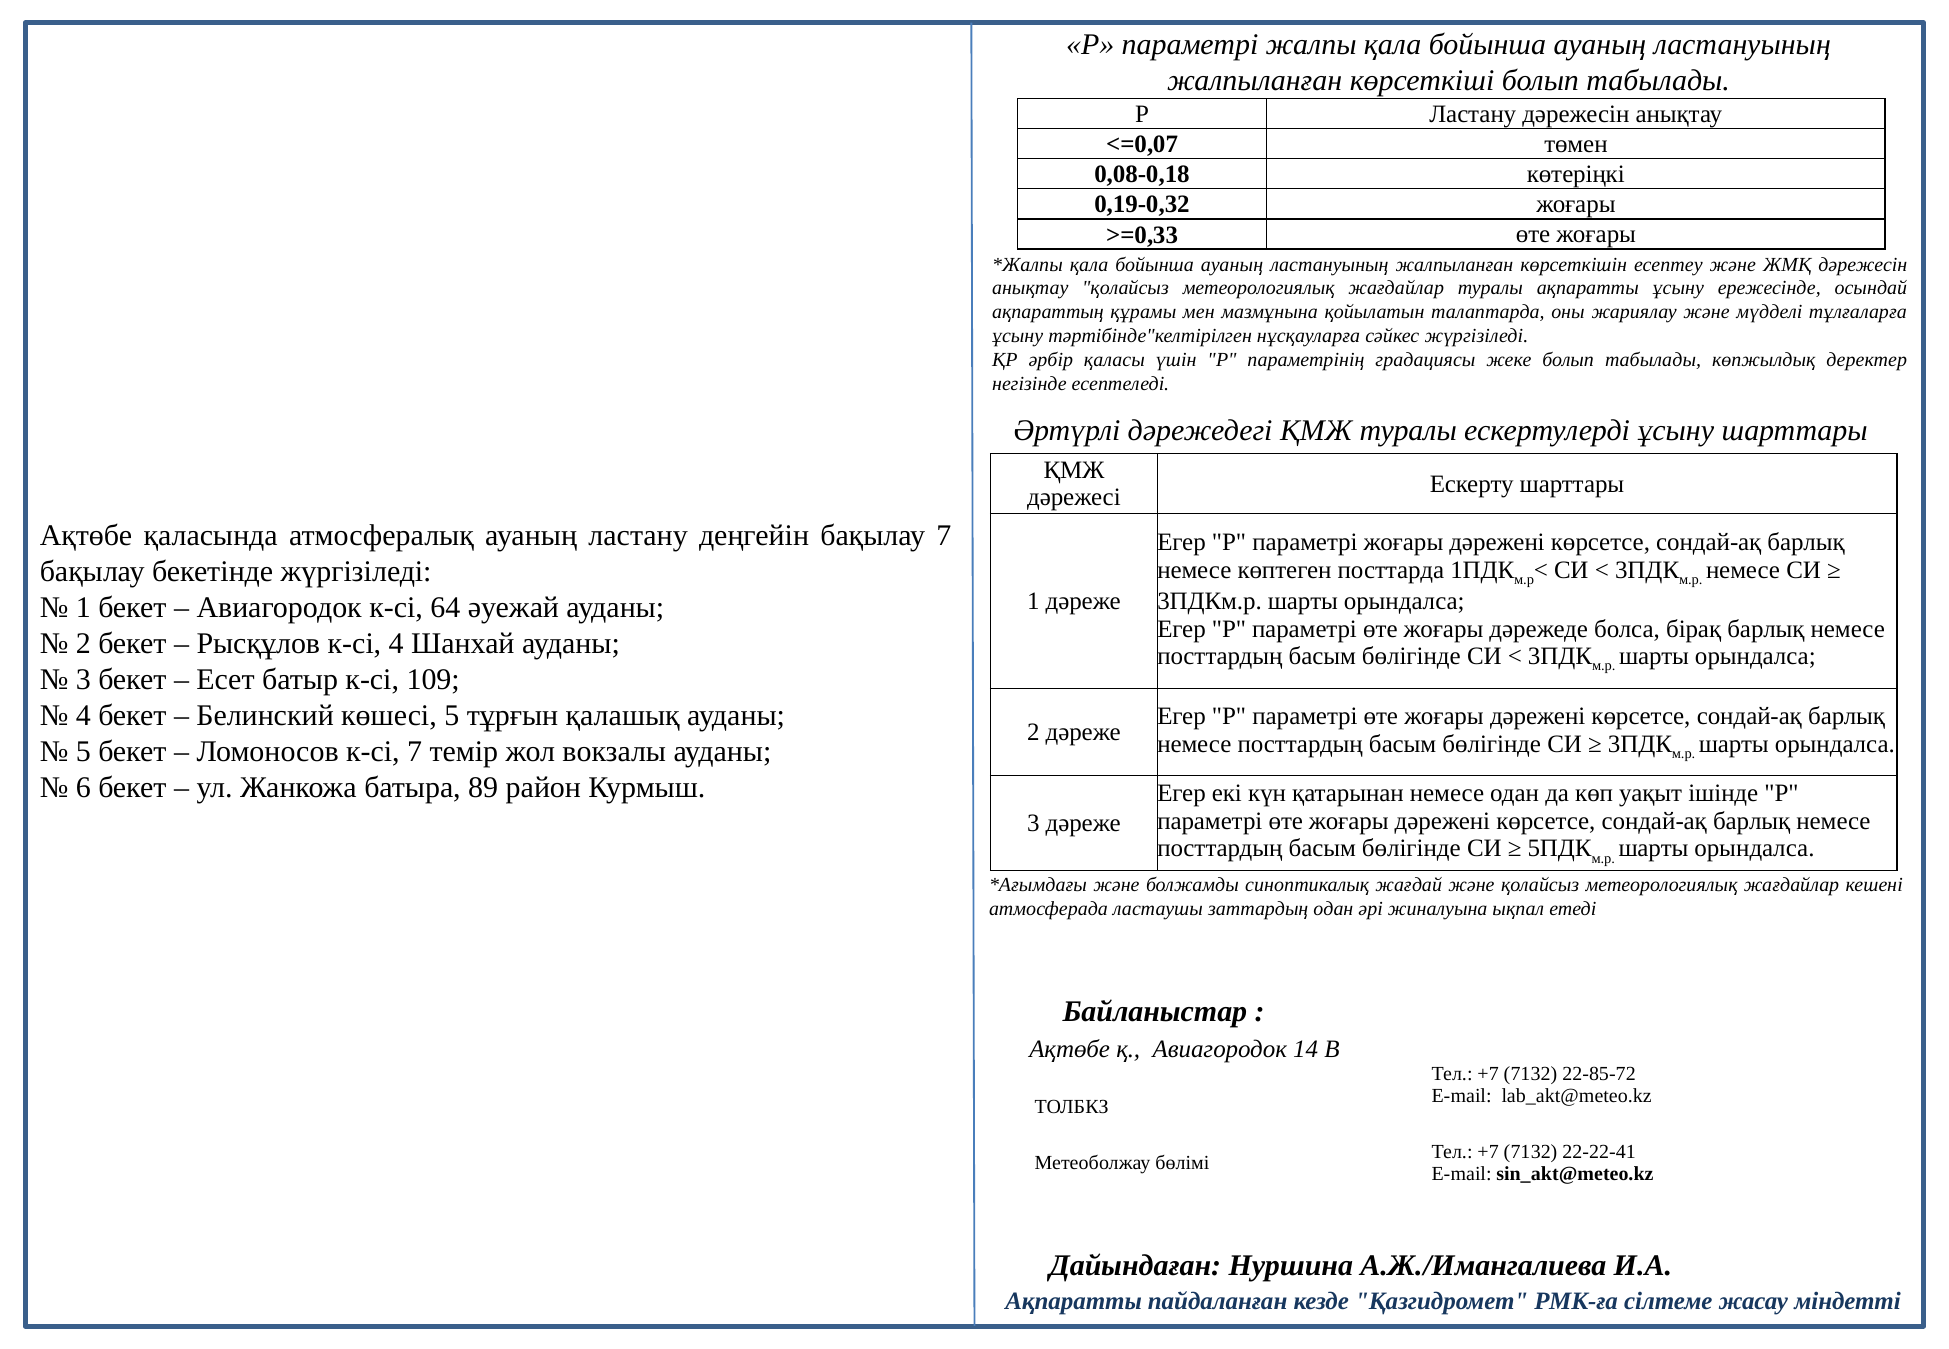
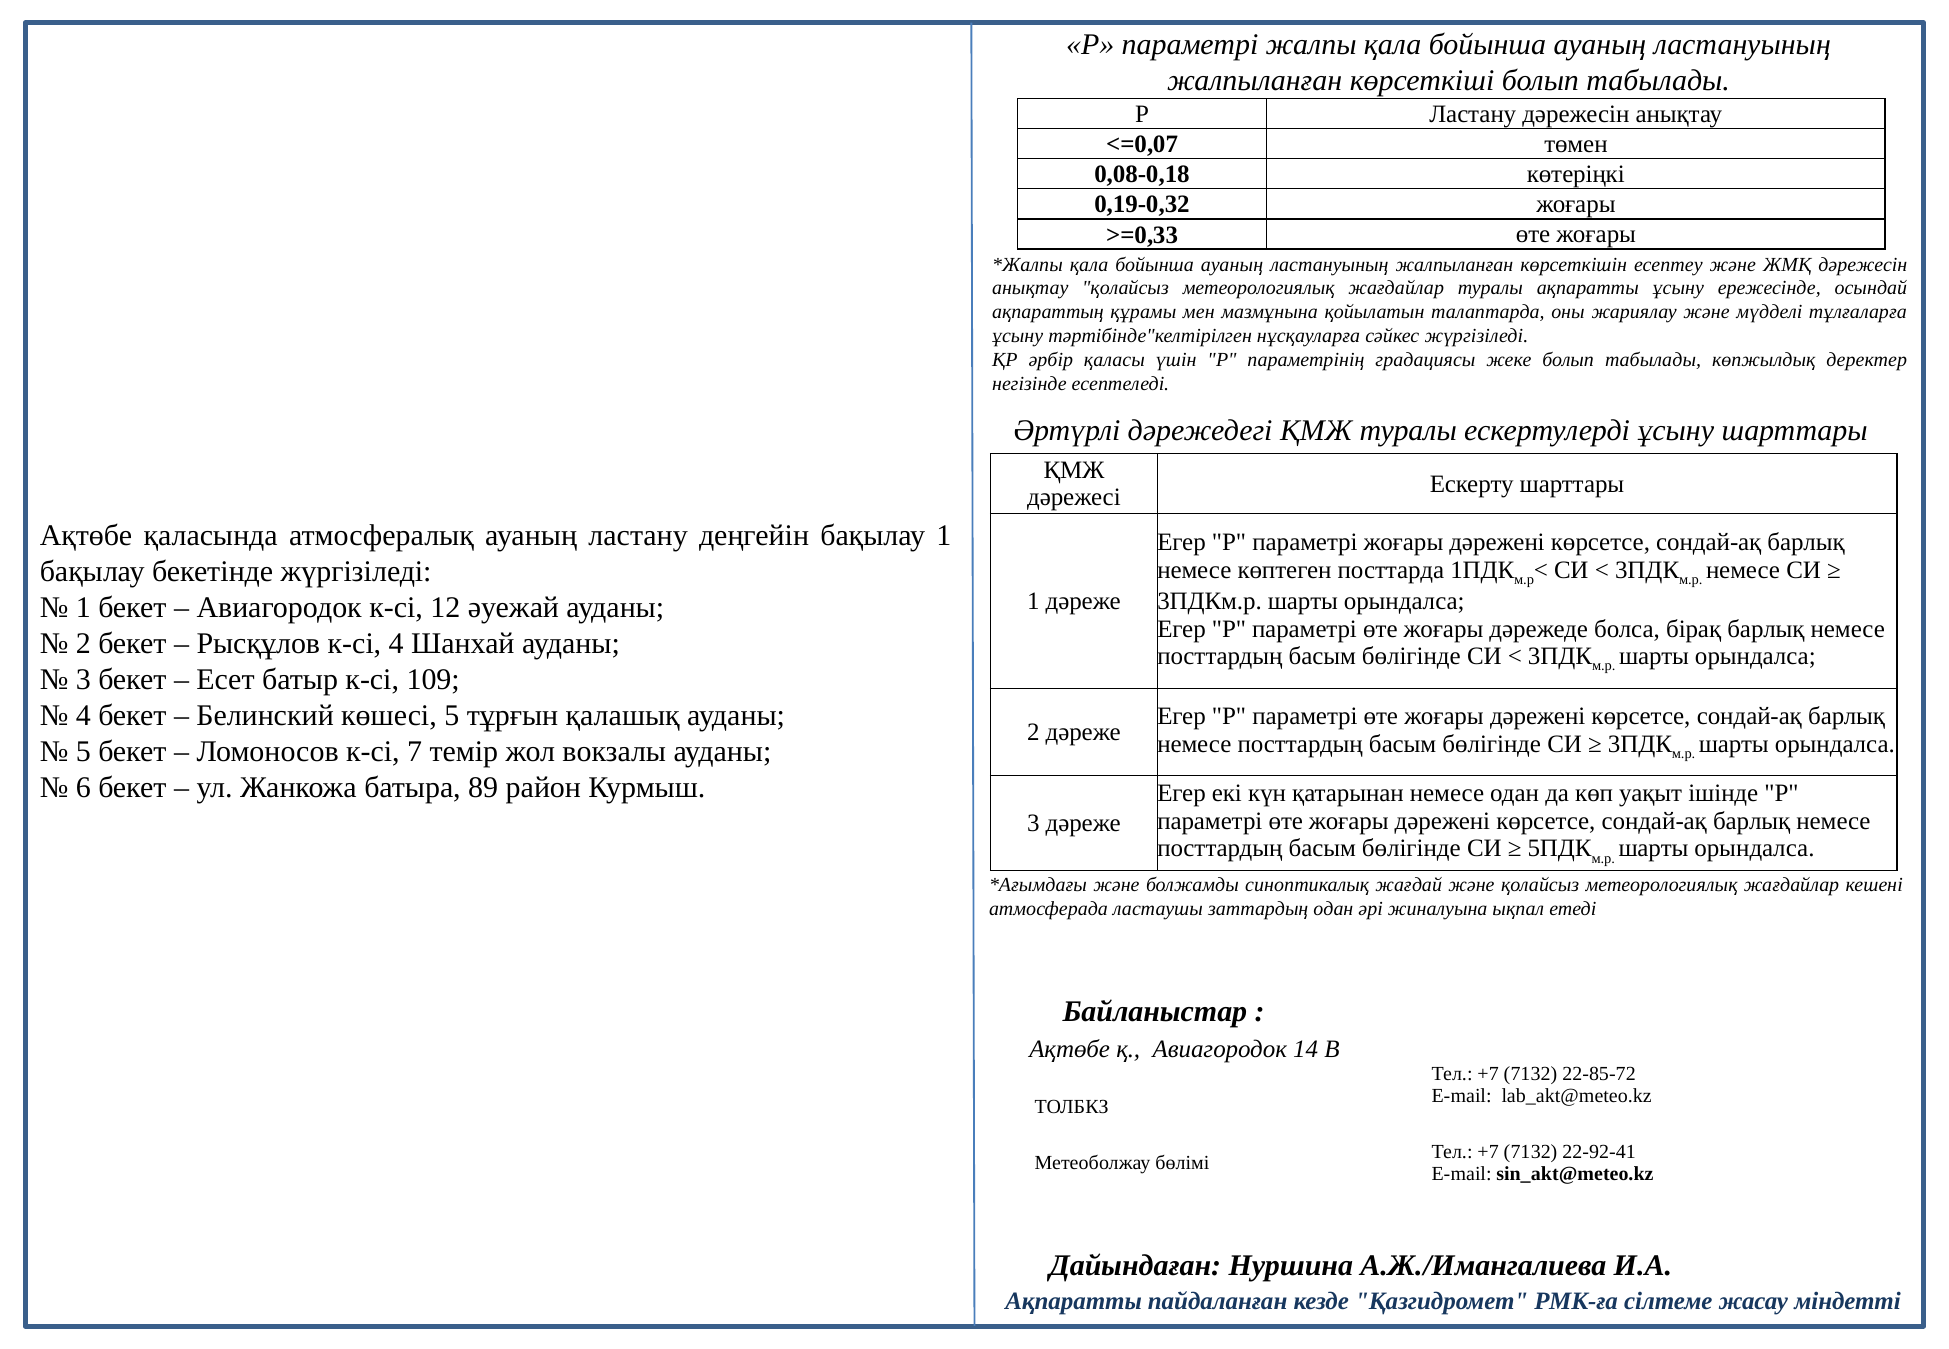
бақылау 7: 7 -> 1 (944, 536)
64: 64 -> 12 (445, 608)
22-22-41: 22-22-41 -> 22-92-41 (1599, 1152)
